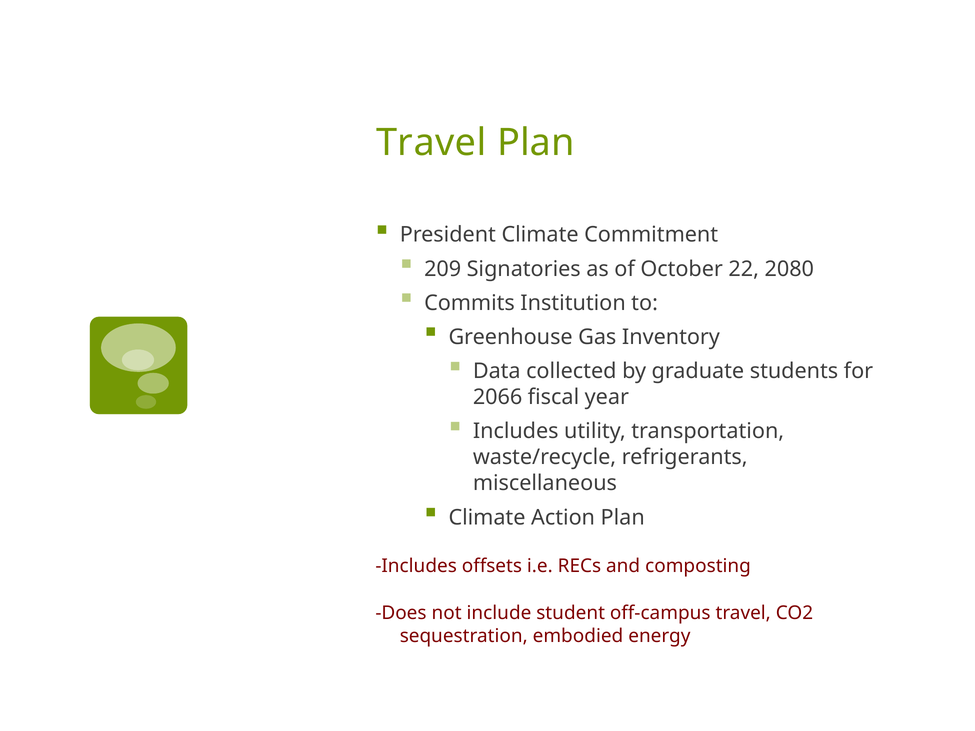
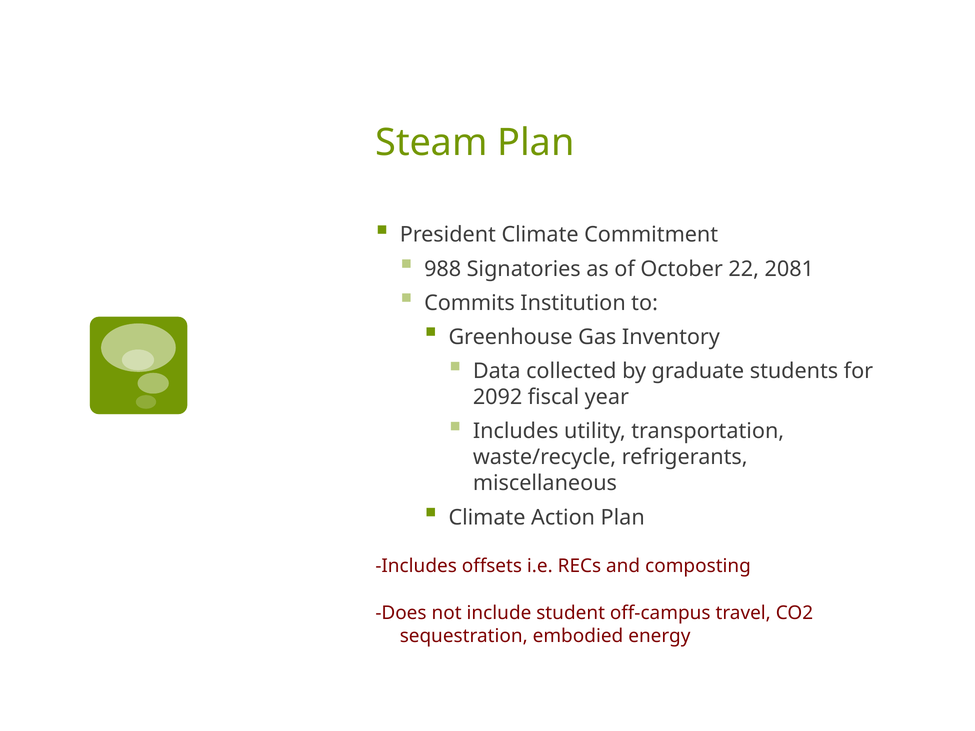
Travel: Travel -> Steam (431, 143)
209: 209 -> 988 (443, 269)
2080: 2080 -> 2081 (789, 269)
2066: 2066 -> 2092 (498, 397)
